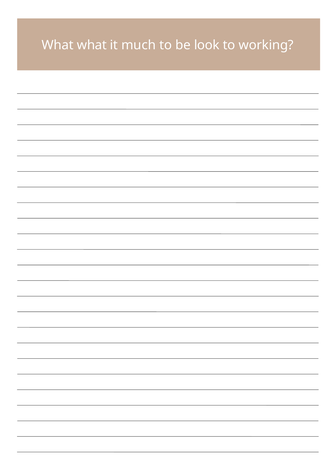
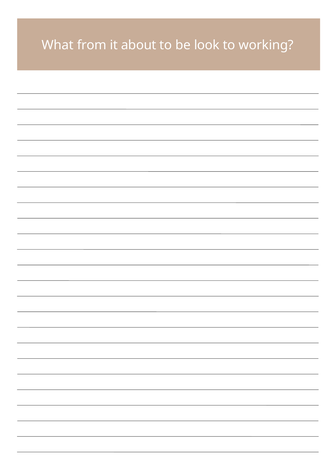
What what: what -> from (92, 45)
much: much -> about (139, 45)
